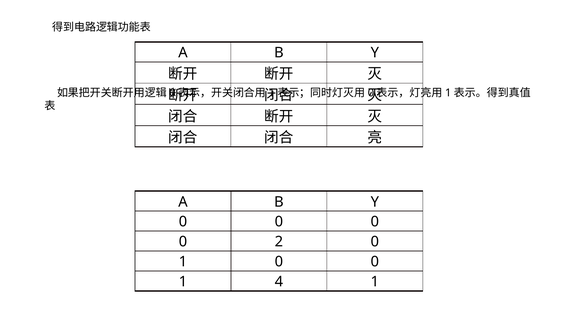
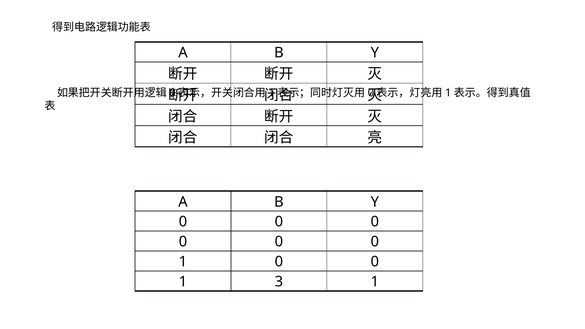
2: 2 -> 0 (279, 242)
4: 4 -> 3 (279, 282)
